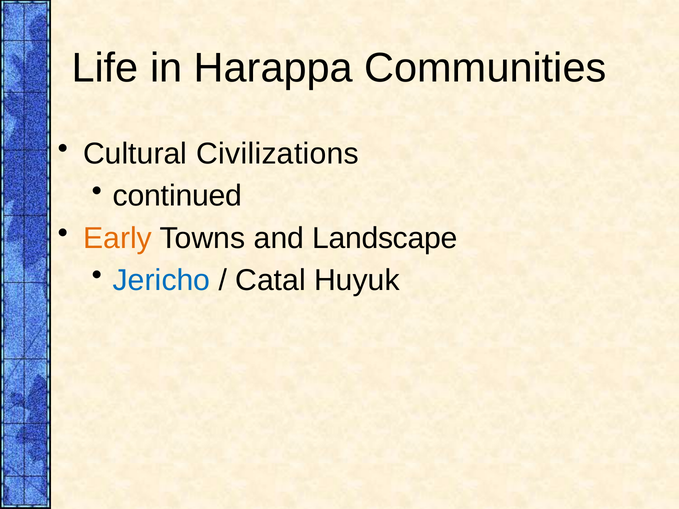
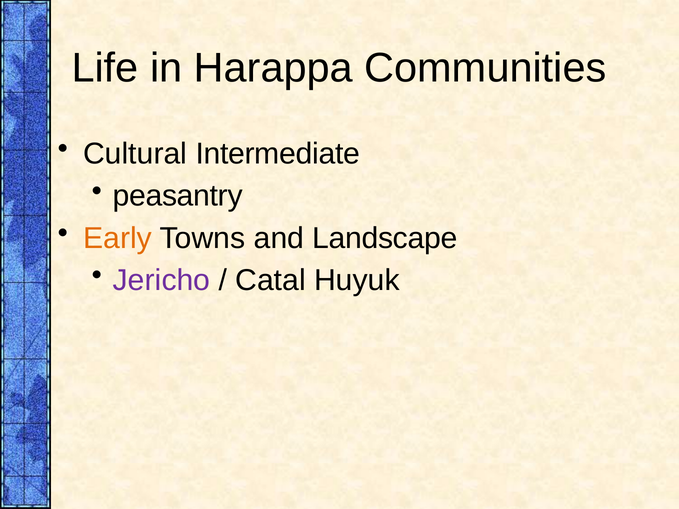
Civilizations: Civilizations -> Intermediate (278, 154)
continued: continued -> peasantry (178, 196)
Jericho colour: blue -> purple (162, 281)
